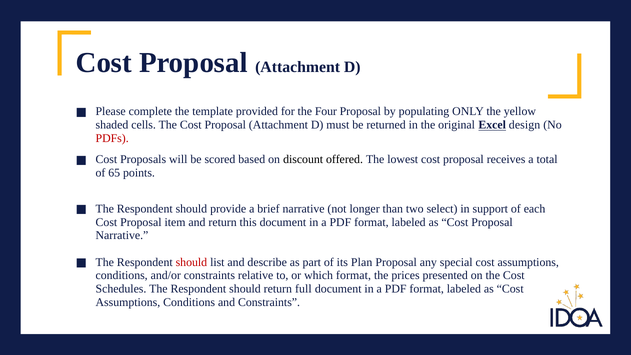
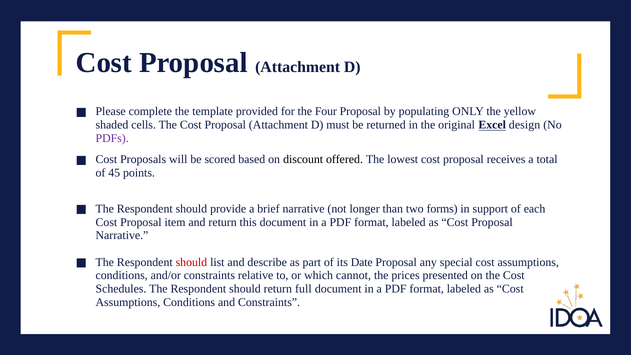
PDFs colour: red -> purple (112, 138)
65: 65 -> 45 (114, 173)
select: select -> forms (442, 209)
Plan: Plan -> Date (362, 262)
which format: format -> cannot (353, 275)
